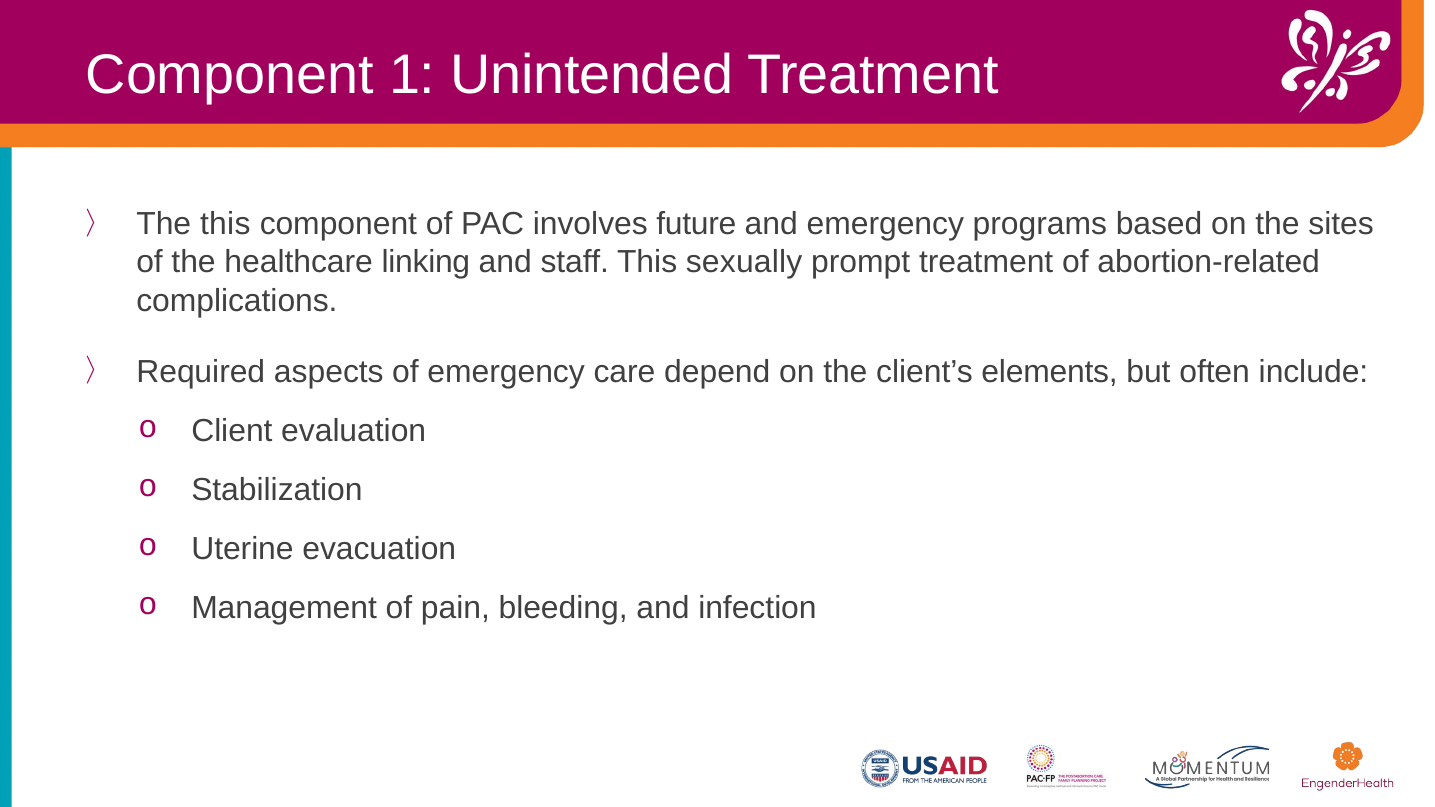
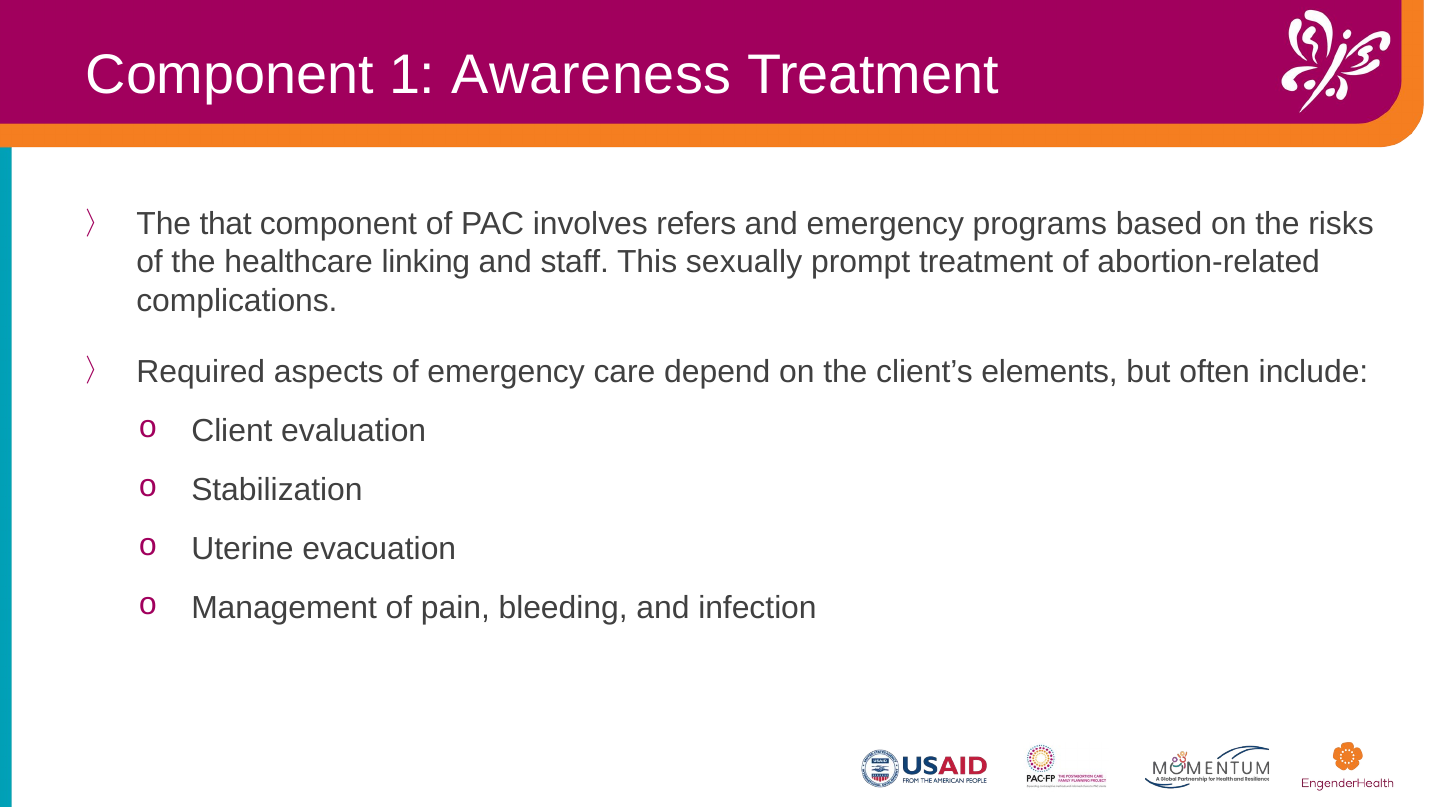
Unintended: Unintended -> Awareness (592, 75)
The this: this -> that (226, 224)
future: future -> refers (696, 224)
sites: sites -> risks (1341, 224)
